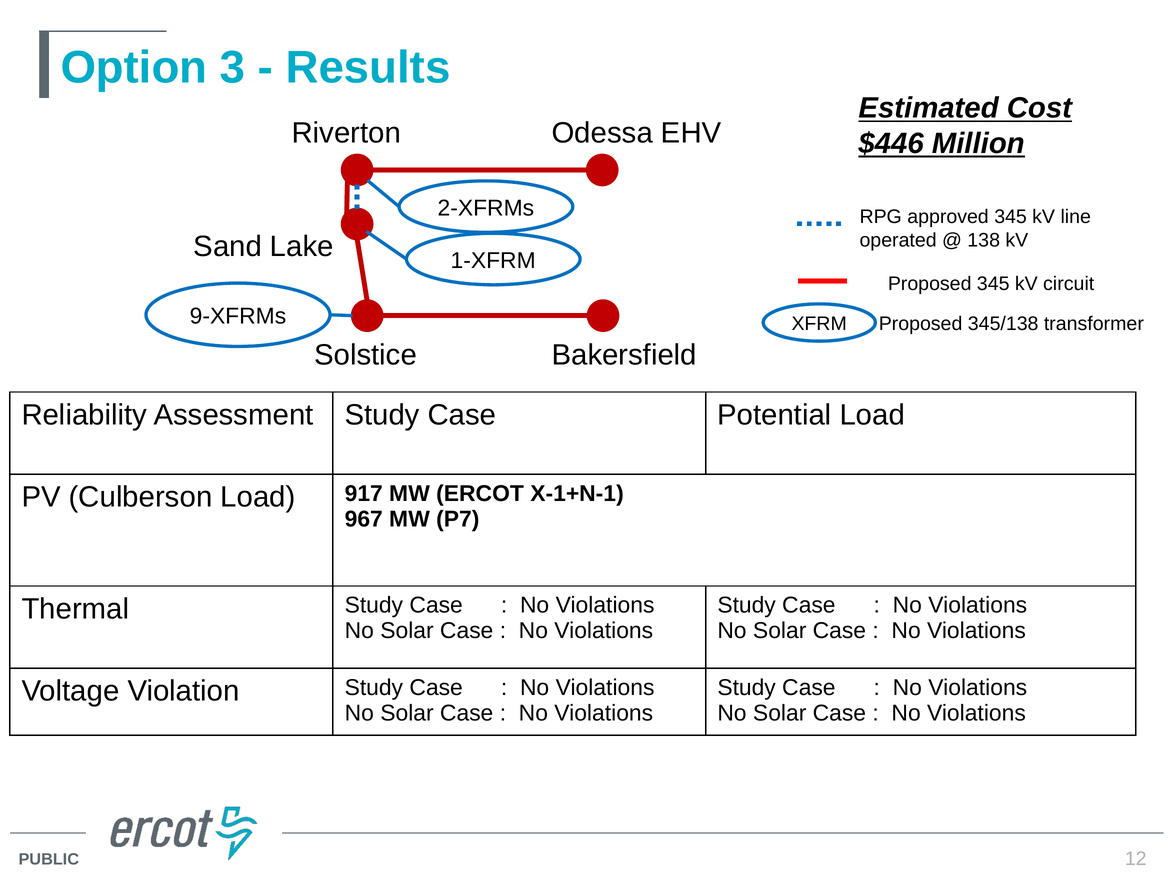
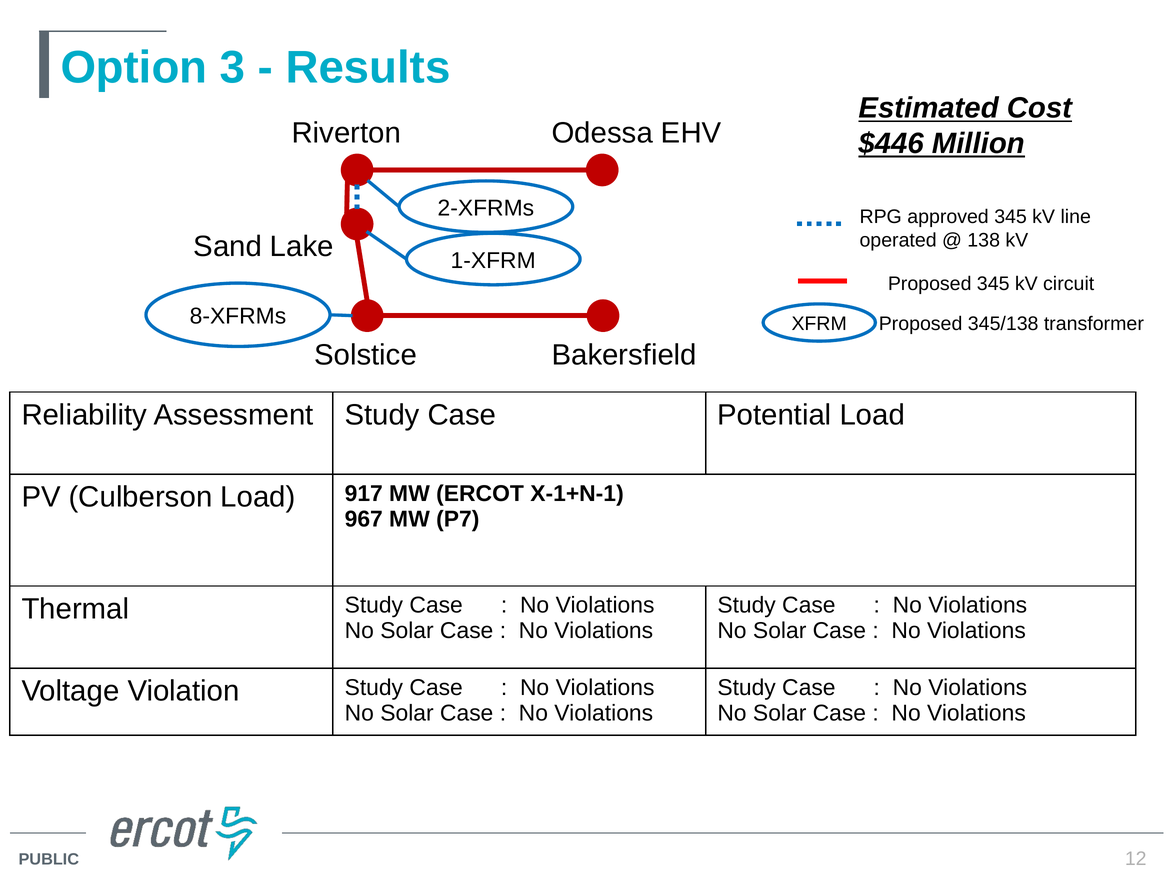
9-XFRMs: 9-XFRMs -> 8-XFRMs (238, 316)
